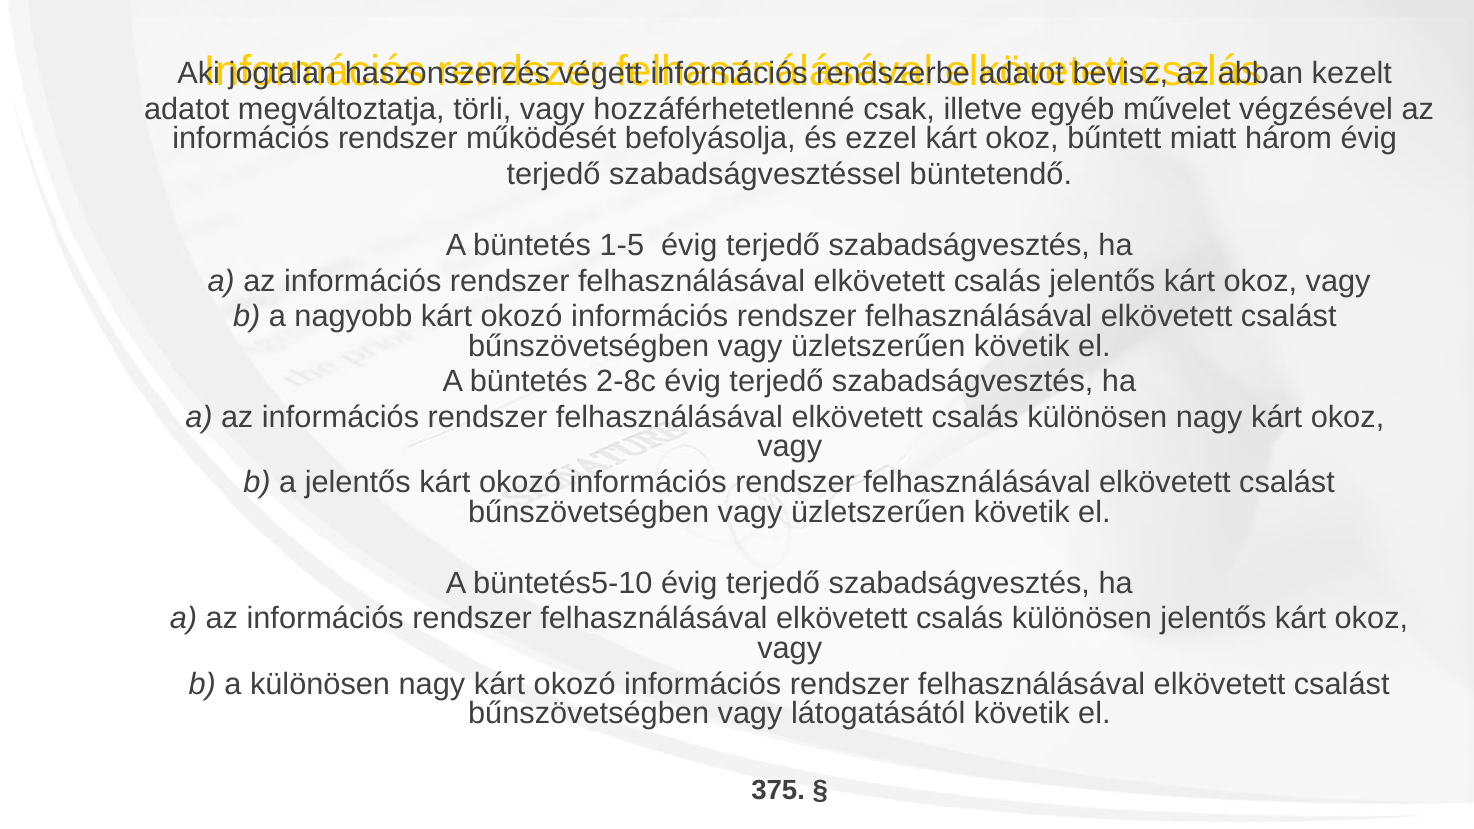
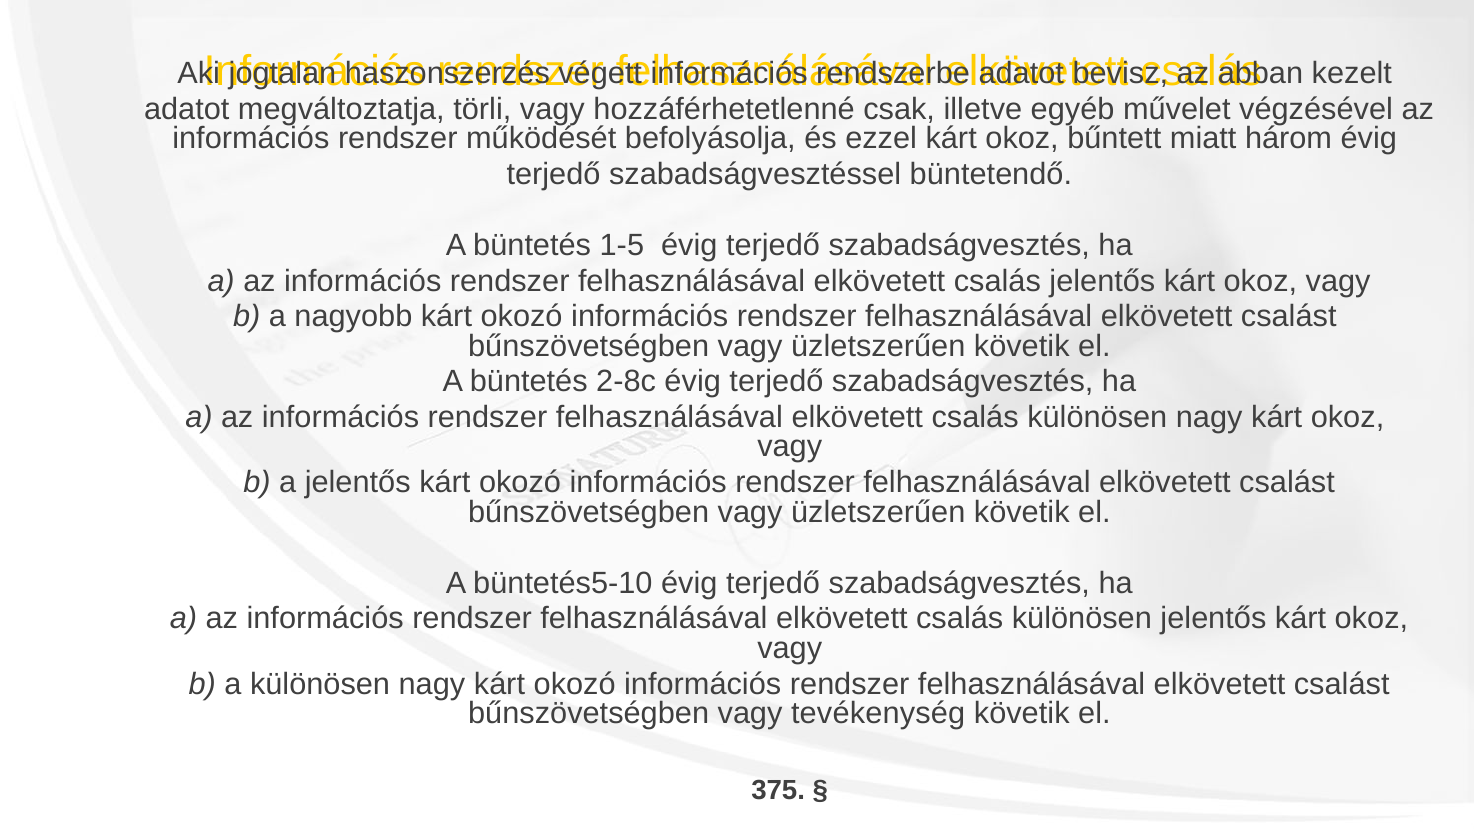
látogatásától: látogatásától -> tevékenység (878, 714)
